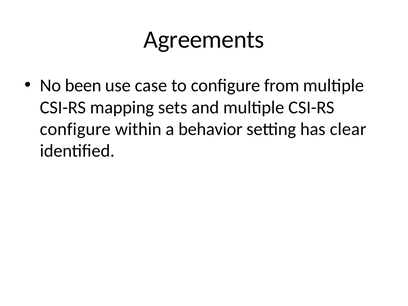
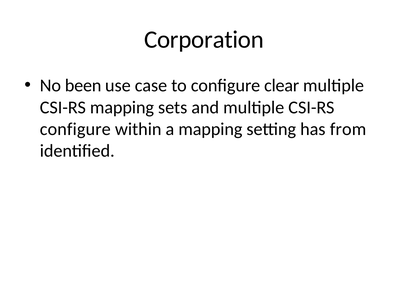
Agreements: Agreements -> Corporation (204, 39)
from: from -> clear (282, 86)
a behavior: behavior -> mapping (210, 129)
clear: clear -> from (348, 129)
